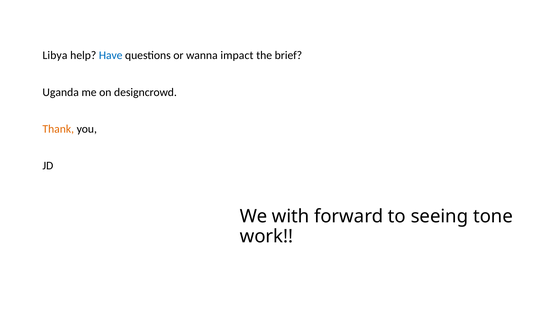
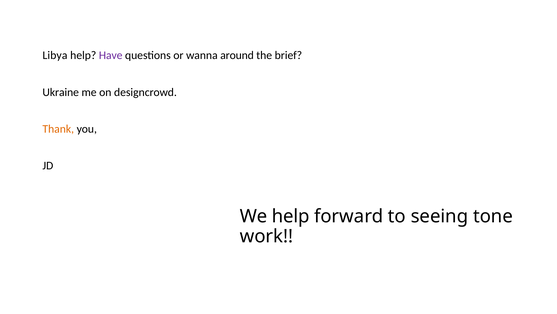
Have colour: blue -> purple (111, 55)
impact: impact -> around (237, 55)
Uganda: Uganda -> Ukraine (61, 92)
We with: with -> help (291, 216)
